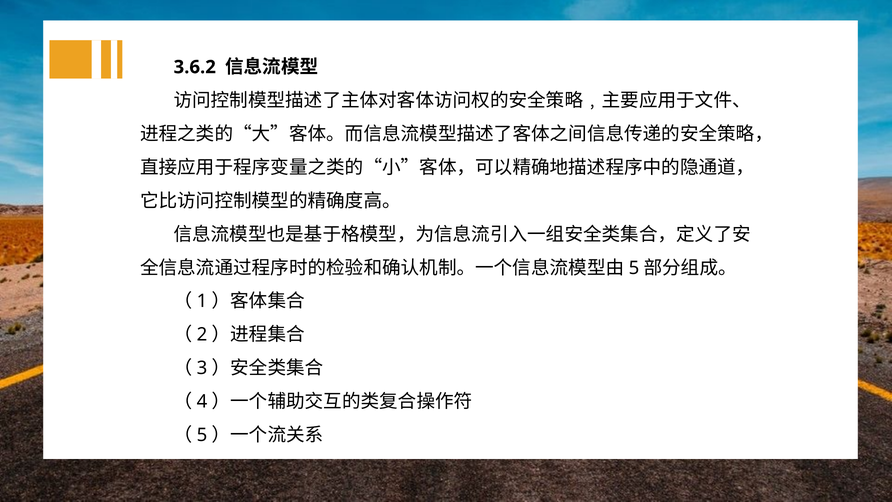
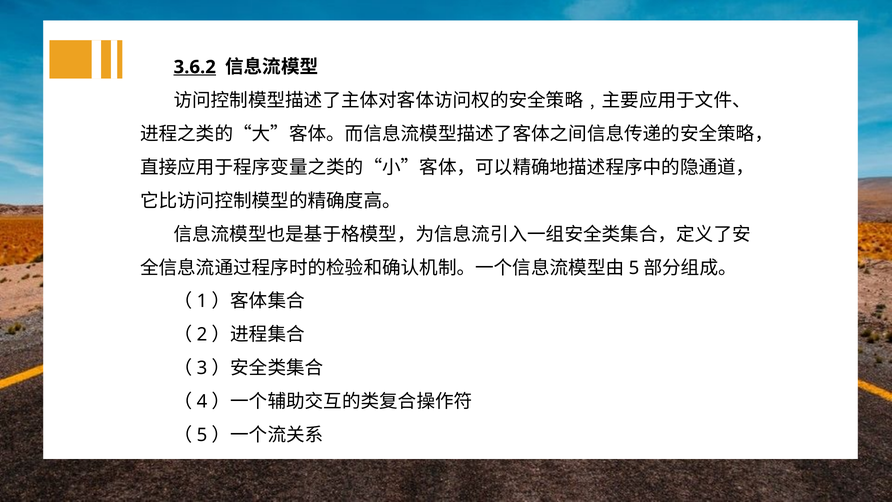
3.6.2 underline: none -> present (195, 67)
